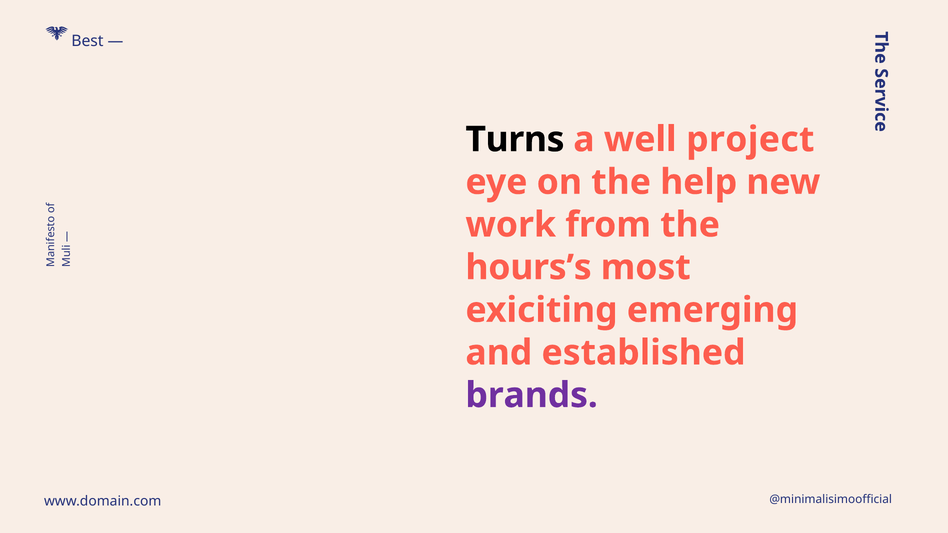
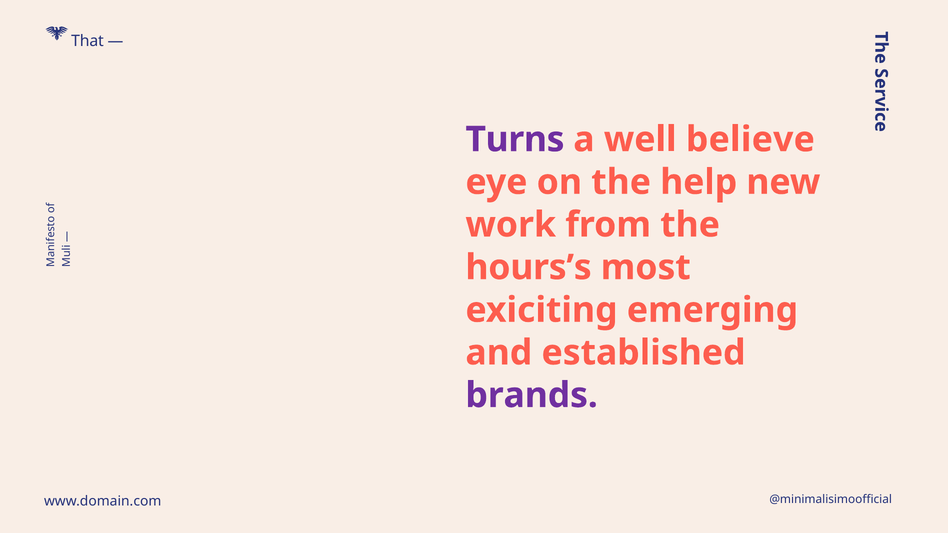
Best: Best -> That (87, 41)
Turns colour: black -> purple (515, 140)
project: project -> believe (750, 140)
